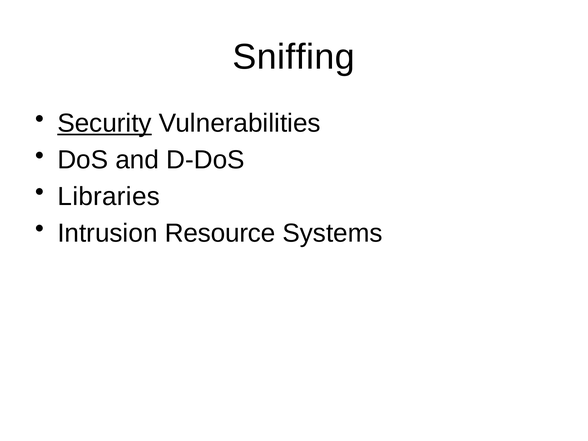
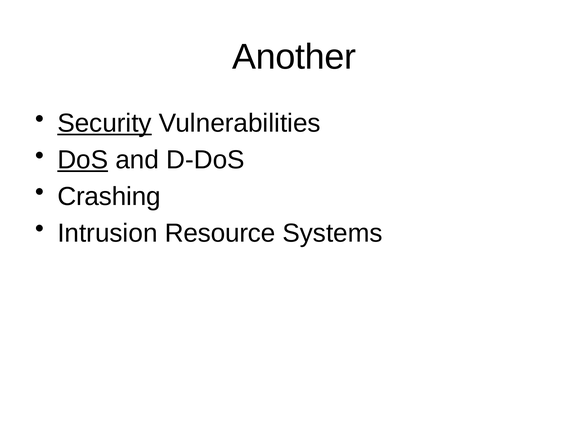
Sniffing: Sniffing -> Another (294, 57)
DoS underline: none -> present (83, 160)
Libraries: Libraries -> Crashing (109, 197)
